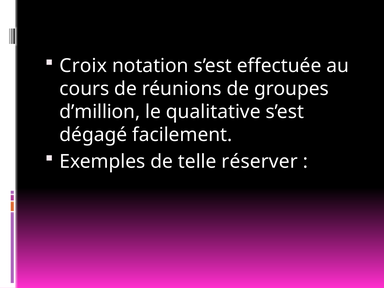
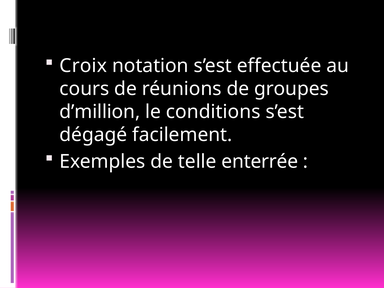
qualitative: qualitative -> conditions (213, 112)
réserver: réserver -> enterrée (260, 162)
